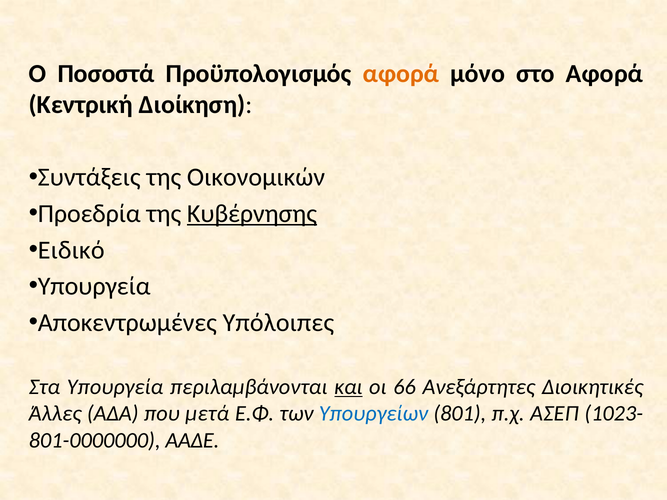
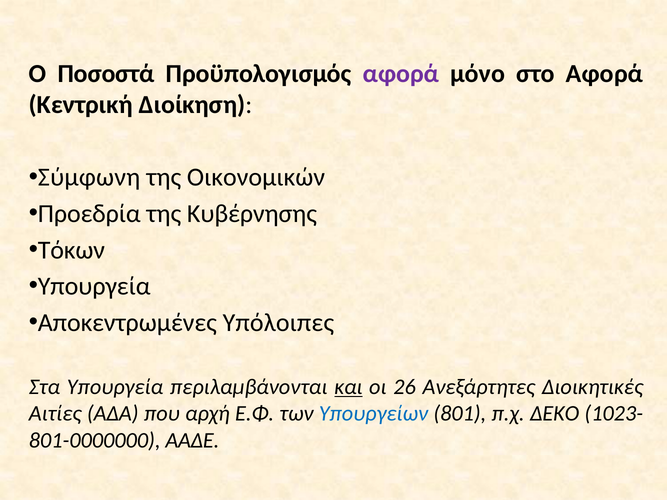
αφορά colour: orange -> purple (401, 74)
Συντάξεις: Συντάξεις -> Σύμφωνη (89, 177)
Κυβέρνησης underline: present -> none (252, 214)
Ειδικό: Ειδικό -> Τόκων (71, 250)
66: 66 -> 26 (405, 387)
Άλλες: Άλλες -> Αιτίες (55, 414)
μετά: μετά -> αρχή (207, 414)
ΑΣΕΠ: ΑΣΕΠ -> ΔΕΚΟ (555, 414)
